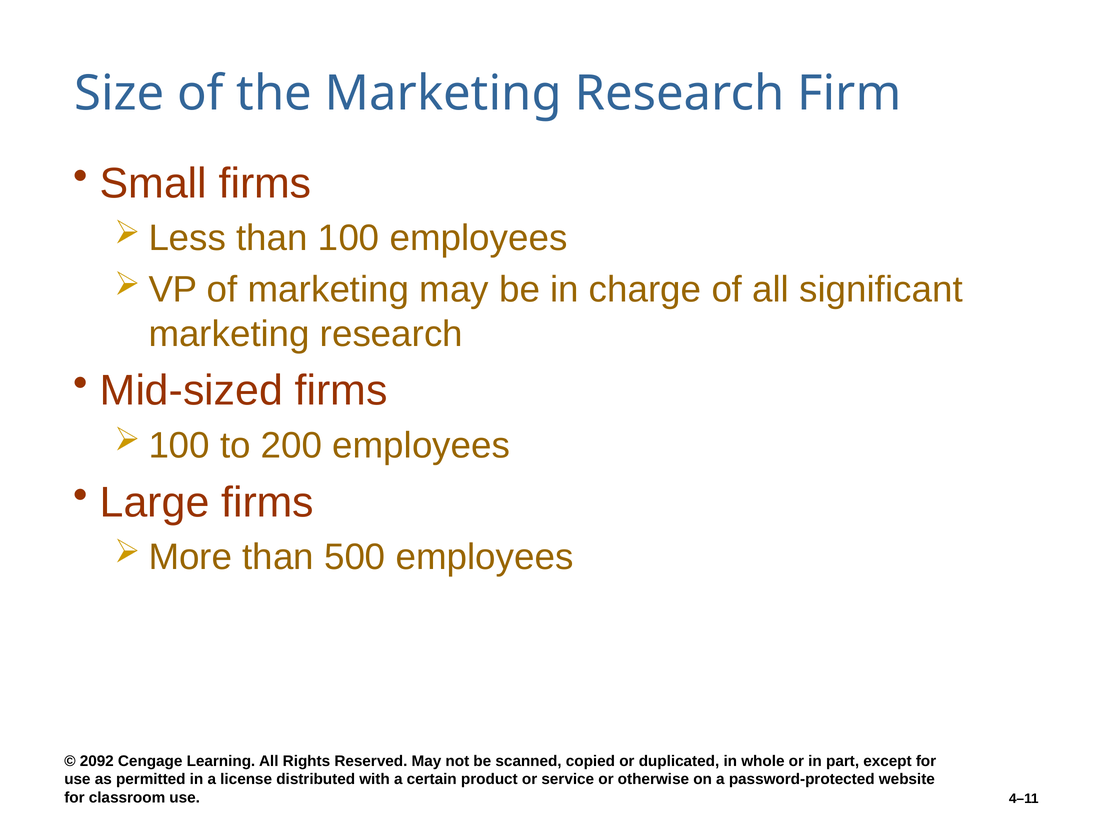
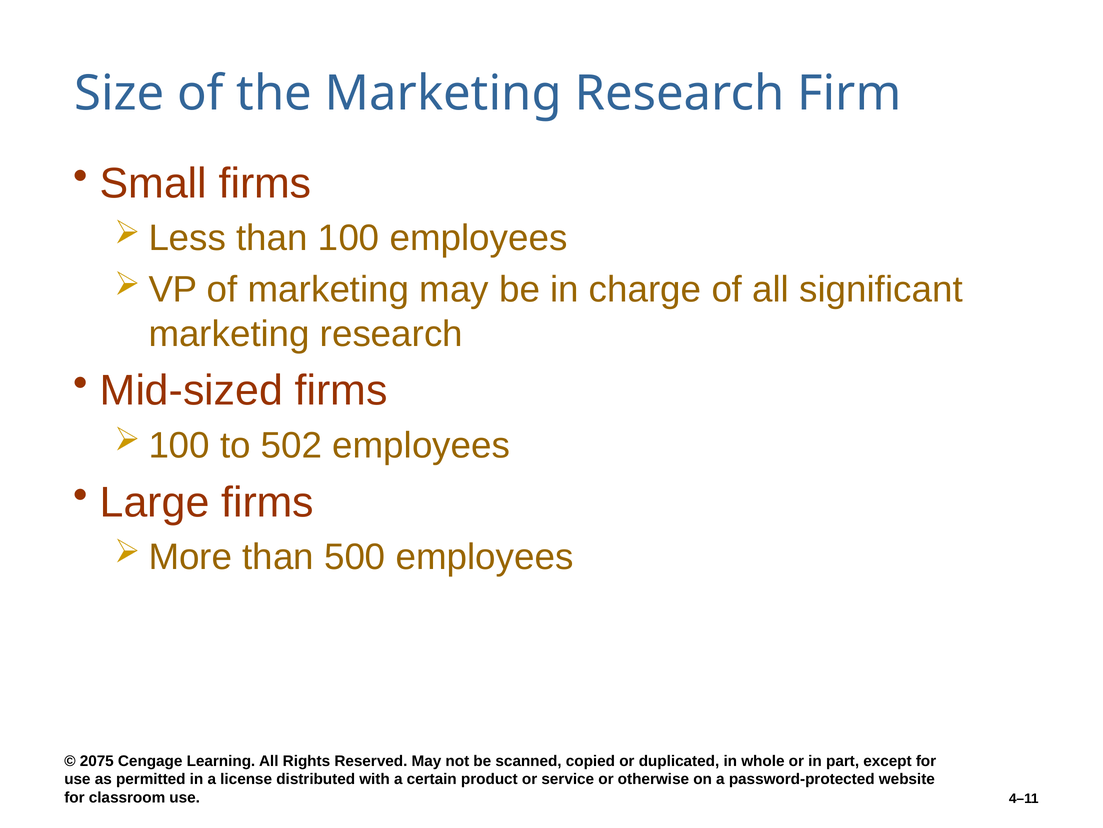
200: 200 -> 502 (292, 445)
2092: 2092 -> 2075 (97, 760)
